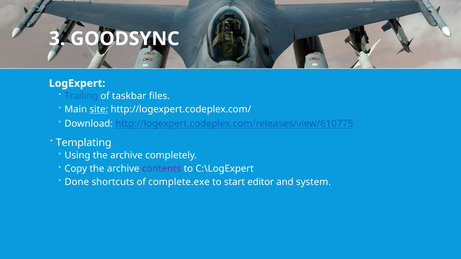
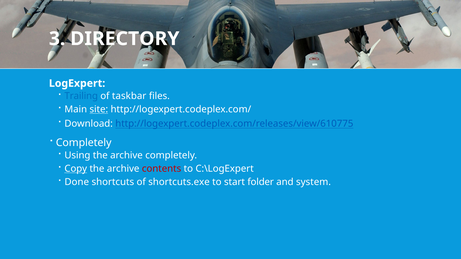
GOODSYNC: GOODSYNC -> DIRECTORY (125, 39)
Templating: Templating -> Completely (84, 143)
Copy underline: none -> present (76, 169)
contents colour: purple -> red (162, 169)
complete.exe: complete.exe -> shortcuts.exe (179, 182)
editor: editor -> folder (261, 182)
